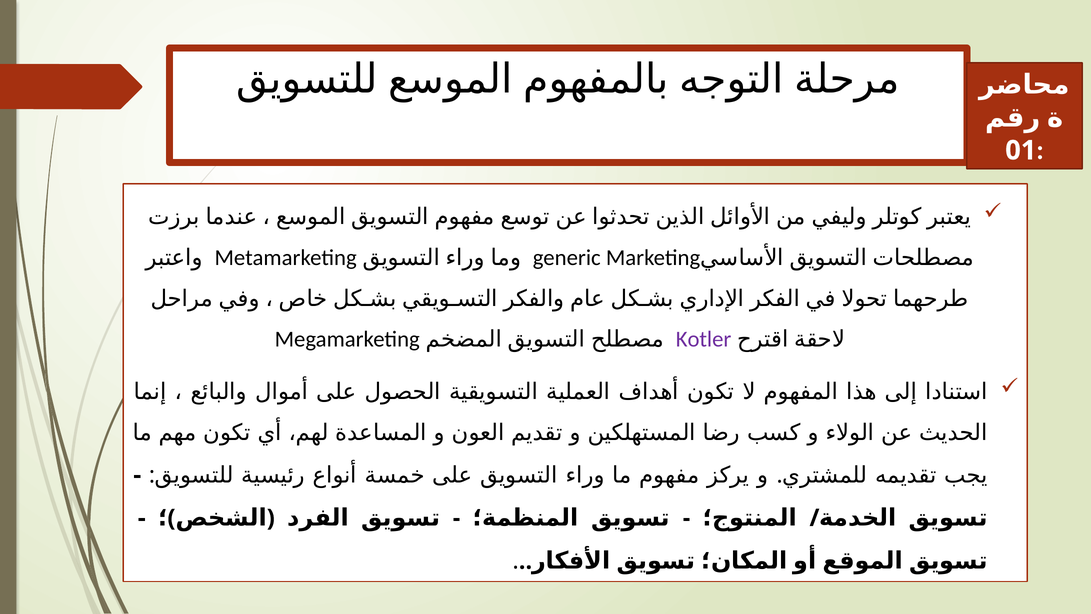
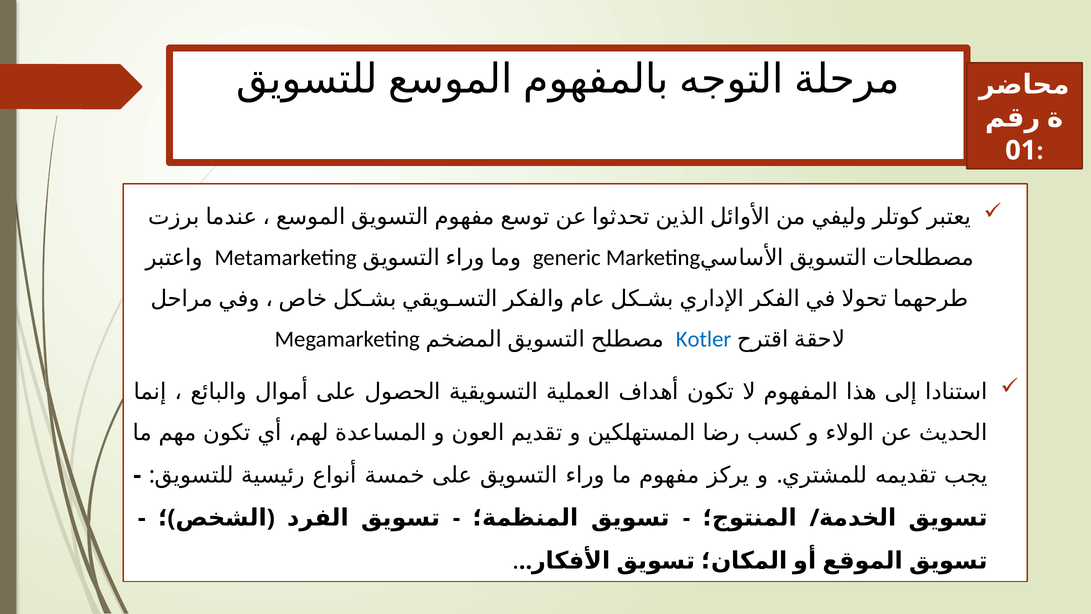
Kotler colour: purple -> blue (704, 339)
